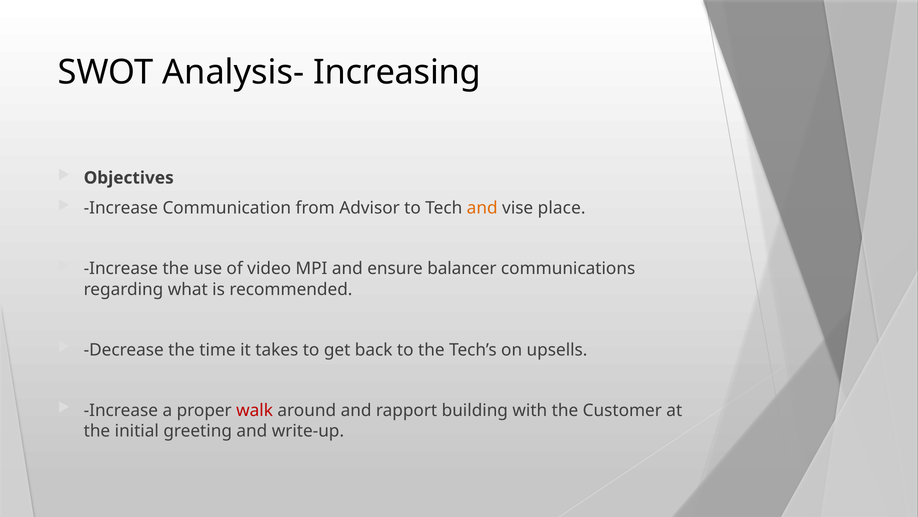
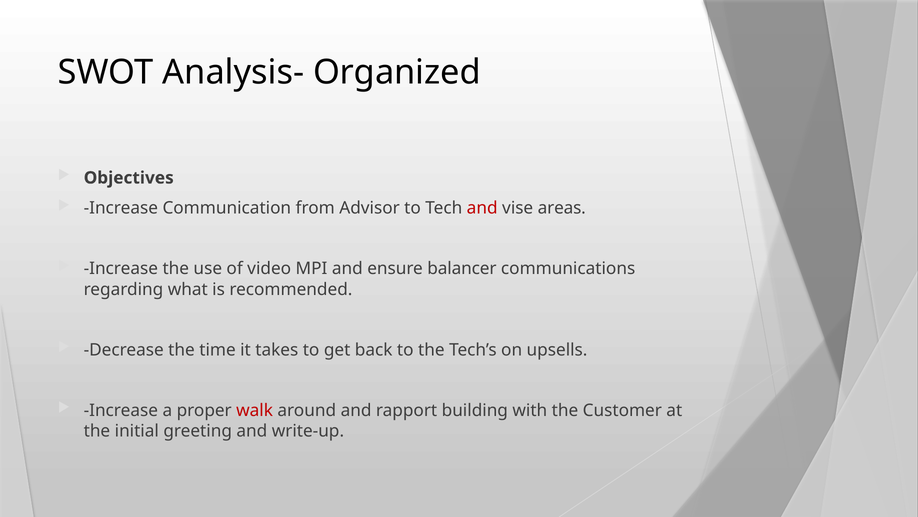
Increasing: Increasing -> Organized (397, 72)
and colour: orange -> red (482, 208)
place: place -> areas (562, 208)
